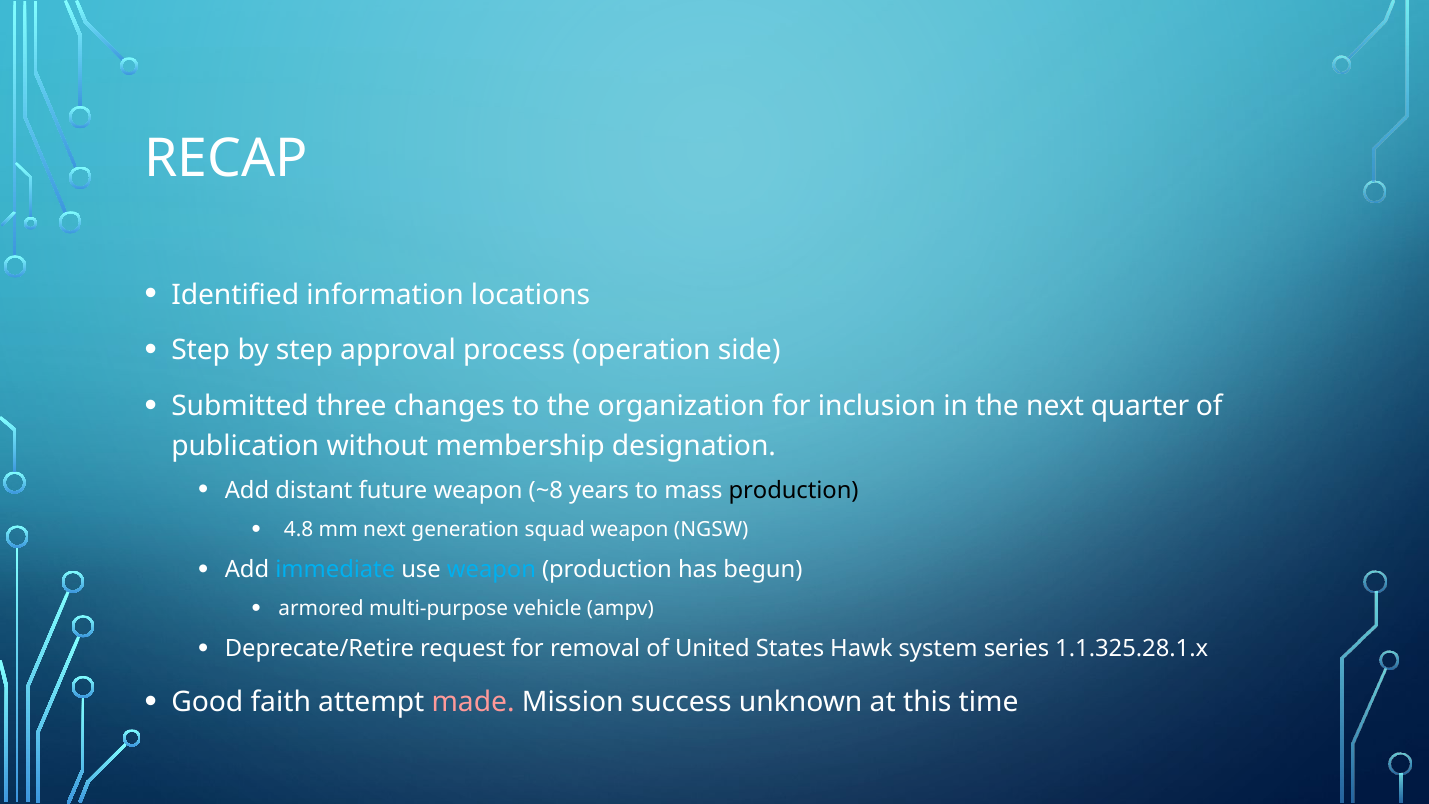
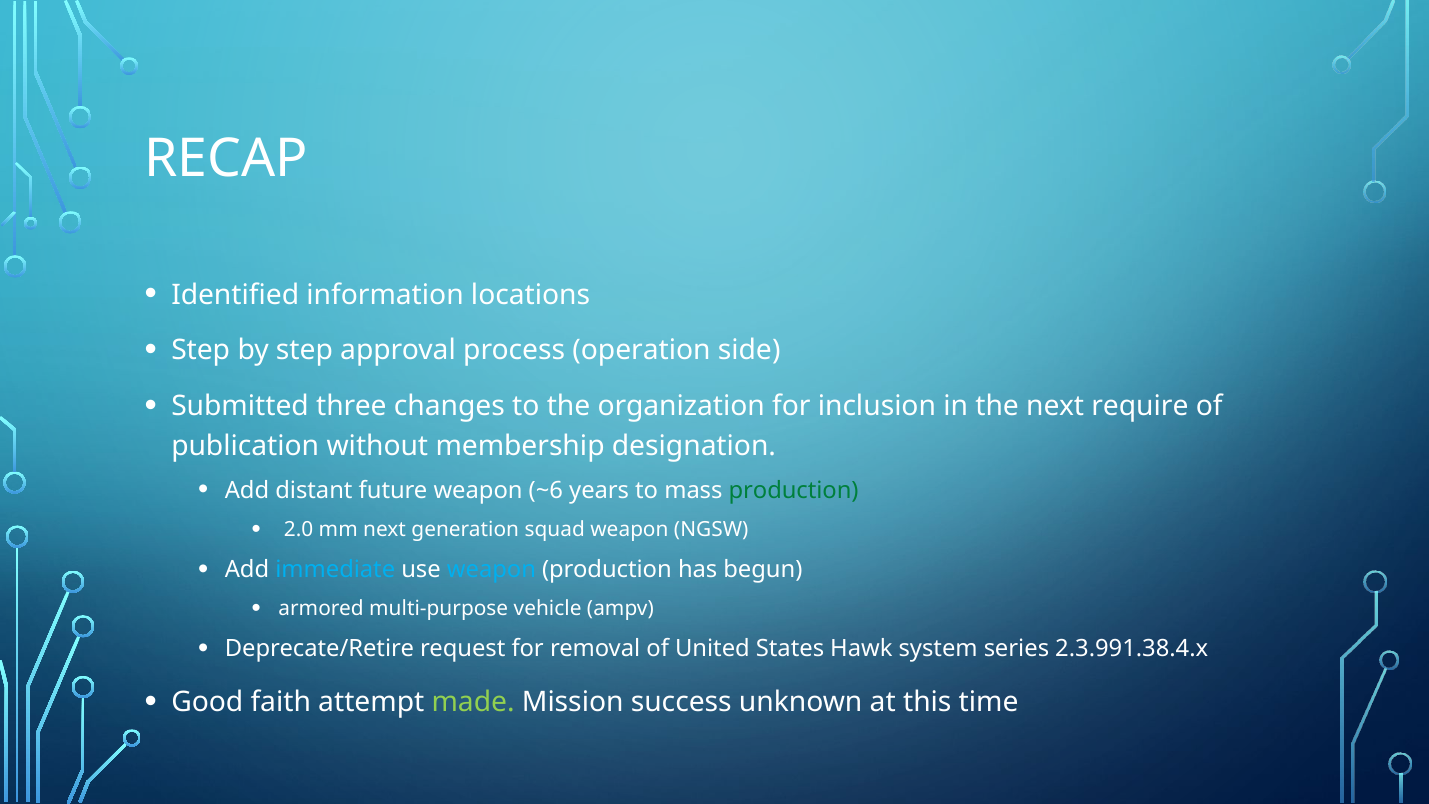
quarter: quarter -> require (1140, 406)
~8: ~8 -> ~6 (546, 491)
production colour: black -> green (794, 491)
4.8: 4.8 -> 2.0 (299, 530)
1.1.325.28.1.x: 1.1.325.28.1.x -> 2.3.991.38.4.x (1132, 649)
made colour: pink -> light green (473, 702)
